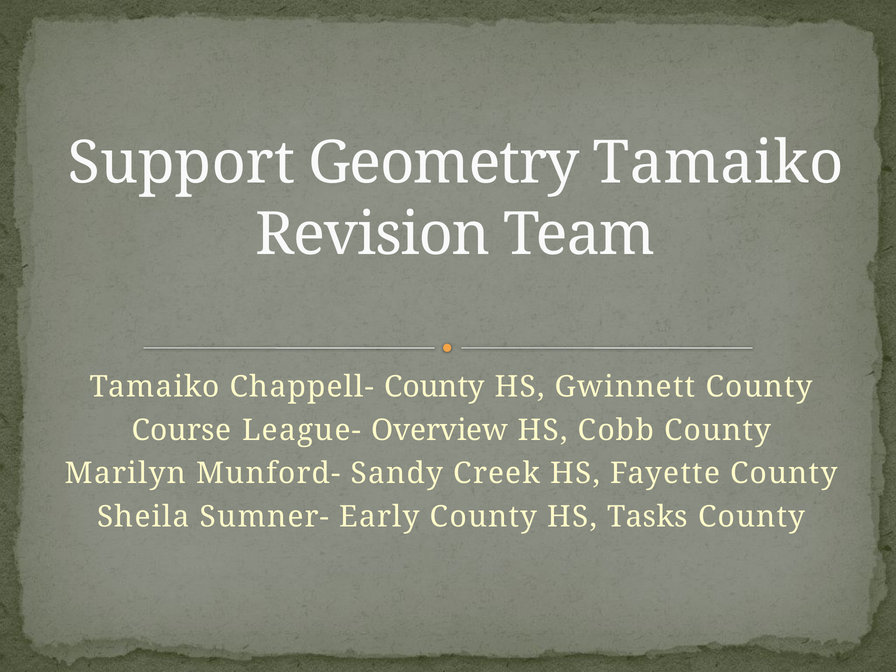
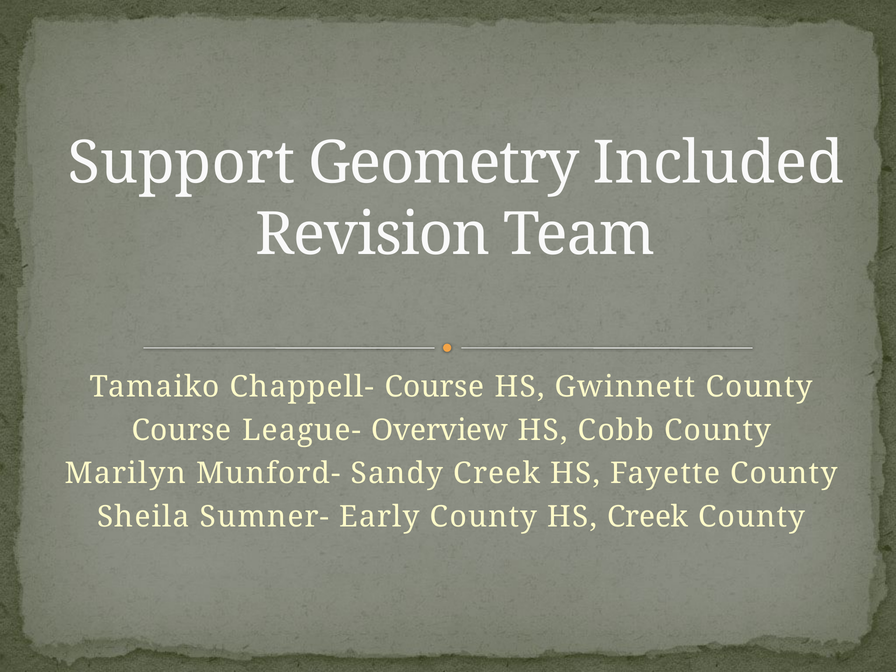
Geometry Tamaiko: Tamaiko -> Included (718, 163)
Chappell- County: County -> Course (434, 387)
HS Tasks: Tasks -> Creek (648, 517)
